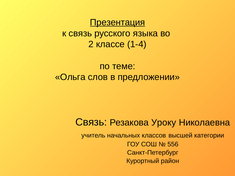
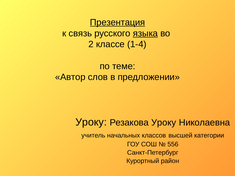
языка underline: none -> present (145, 33)
Ольга: Ольга -> Автор (70, 77)
Связь: Связь -> Уроку (91, 122)
